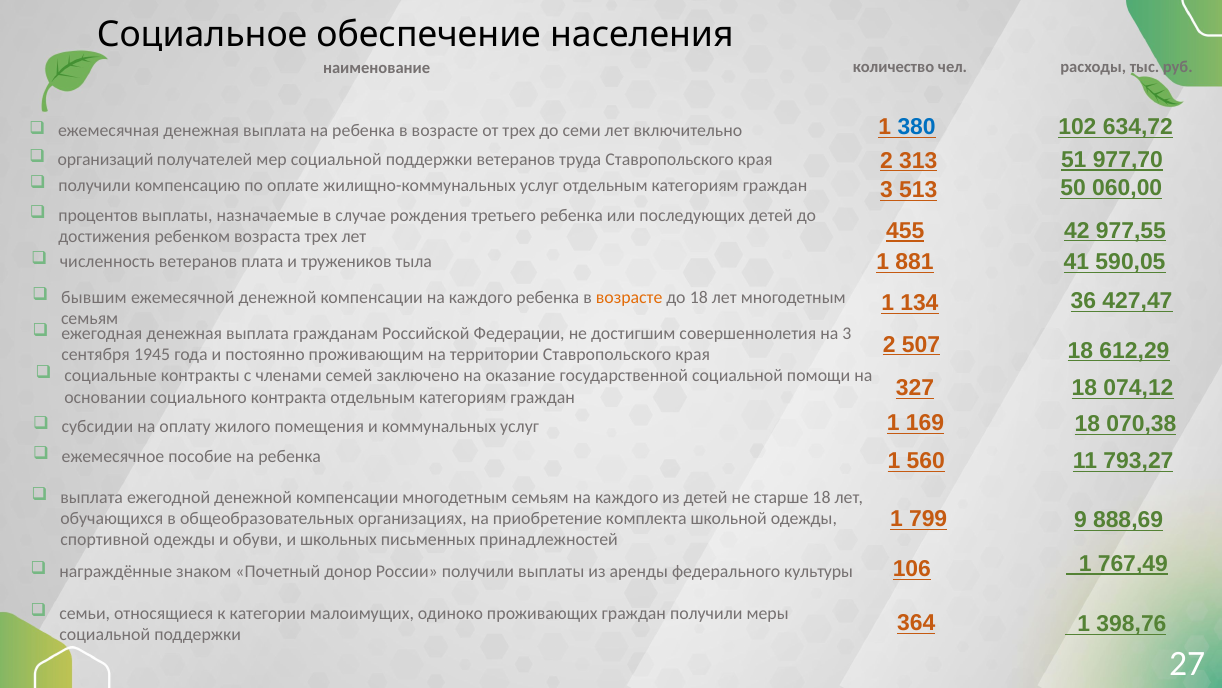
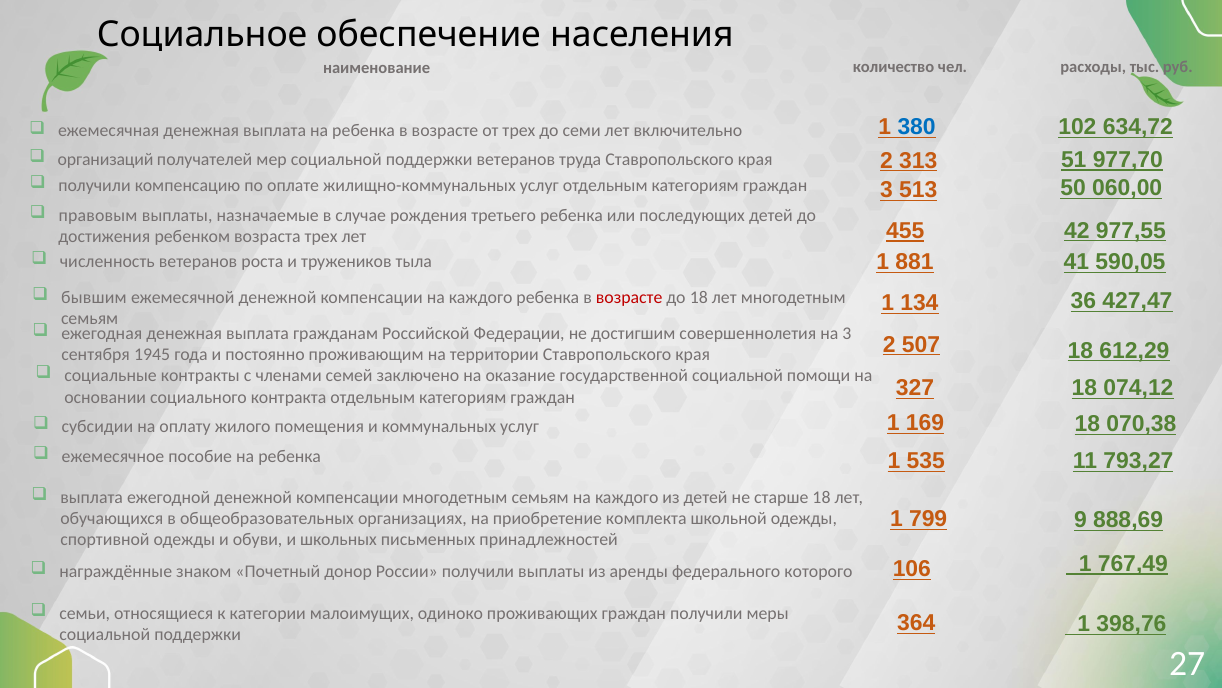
процентов: процентов -> правовым (98, 215)
плата: плата -> роста (262, 262)
возрасте colour: orange -> red (629, 297)
560: 560 -> 535 (926, 461)
культуры: культуры -> которого (818, 571)
